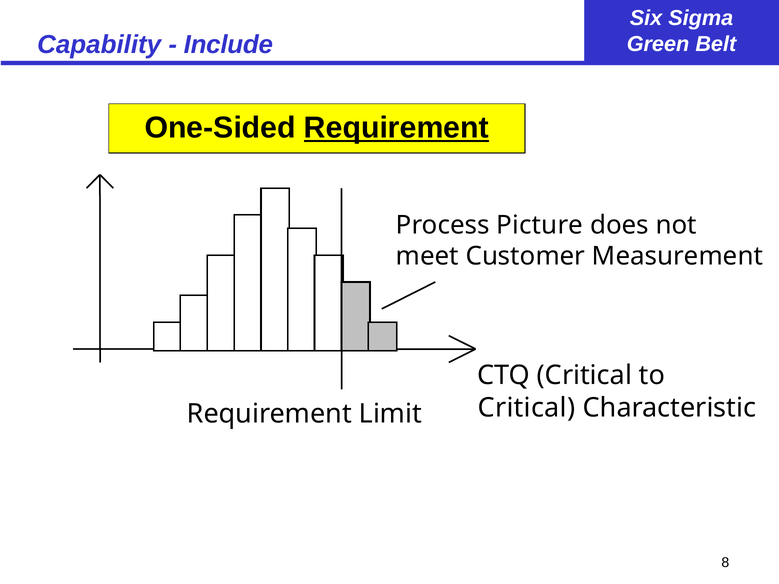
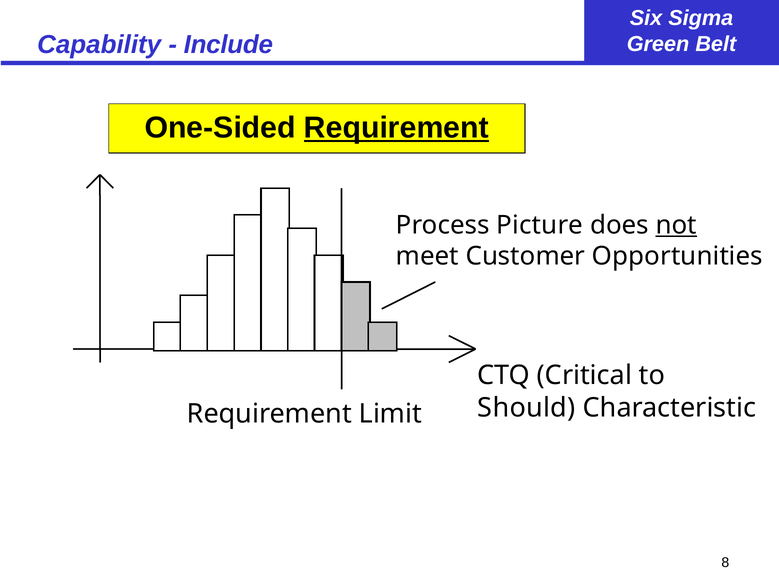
not underline: none -> present (676, 225)
Measurement: Measurement -> Opportunities (677, 256)
Critical: Critical -> Should (526, 408)
